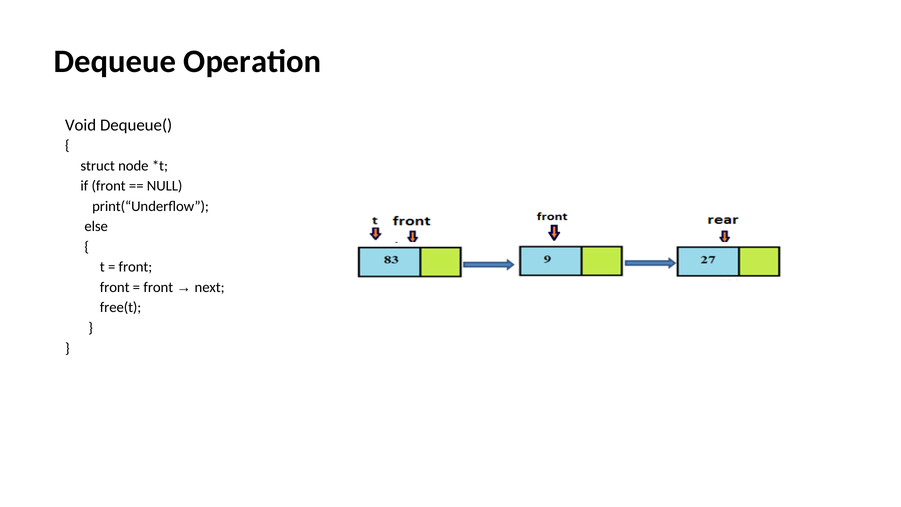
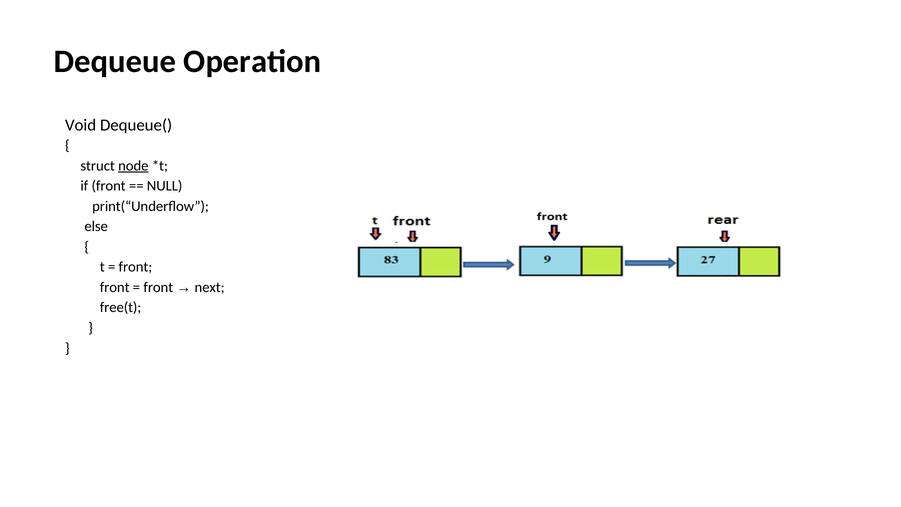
node underline: none -> present (133, 166)
